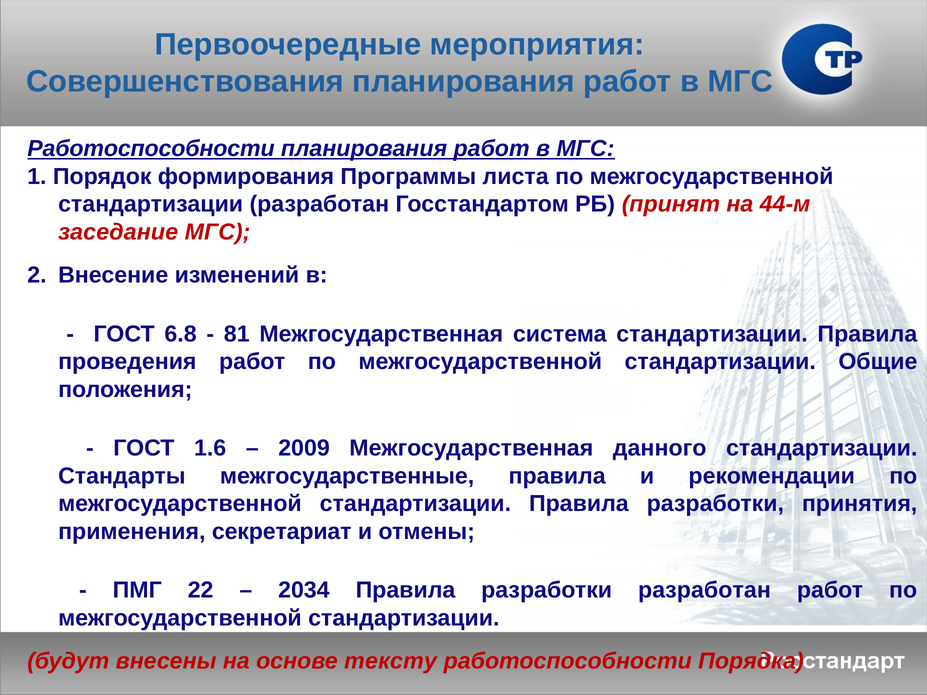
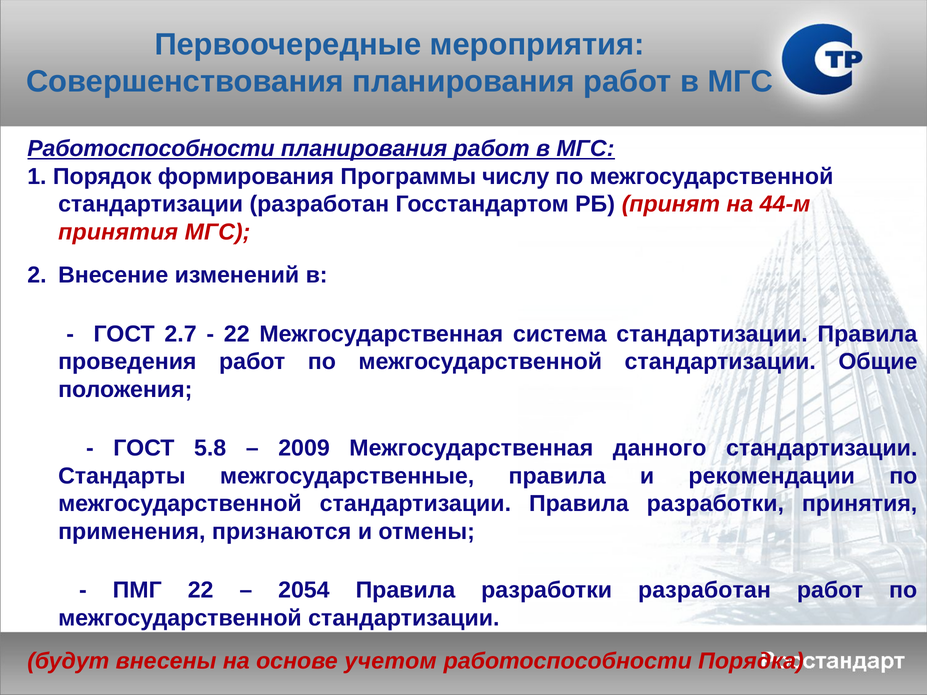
листа: листа -> числу (516, 176)
заседание: заседание -> принятия (118, 232)
6.8: 6.8 -> 2.7 (181, 334)
81: 81 -> 22 (237, 334)
1.6: 1.6 -> 5.8 (210, 448)
секретариат: секретариат -> признаются (282, 532)
2034: 2034 -> 2054 (304, 590)
тексту: тексту -> учетом (391, 661)
